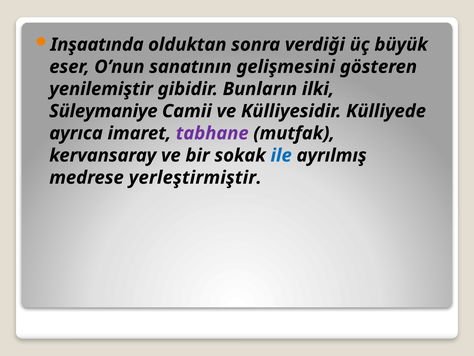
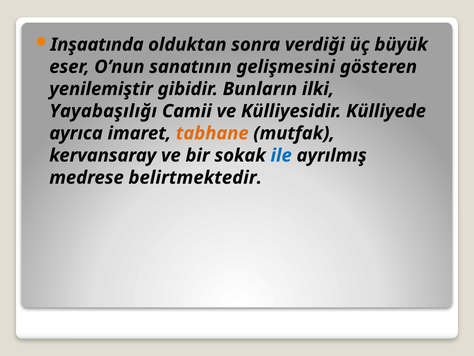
Süleymaniye: Süleymaniye -> Yayabaşılığı (103, 111)
tabhane colour: purple -> orange (212, 133)
yerleştirmiştir: yerleştirmiştir -> belirtmektedir (195, 177)
